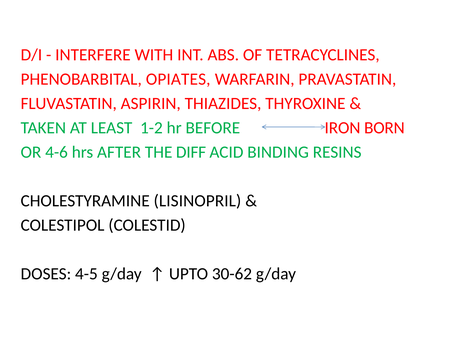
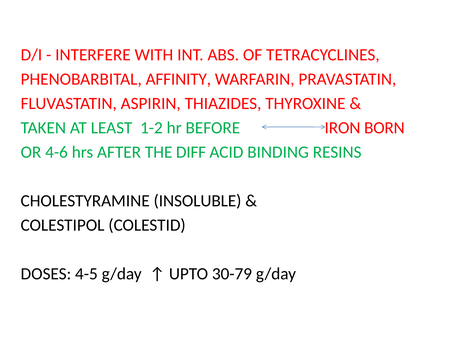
OPIATES: OPIATES -> AFFINITY (178, 79)
LISINOPRIL: LISINOPRIL -> INSOLUBLE (198, 201)
30-62: 30-62 -> 30-79 (232, 274)
